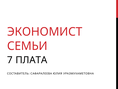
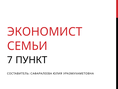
ПЛАТА: ПЛАТА -> ПУНКТ (31, 60)
